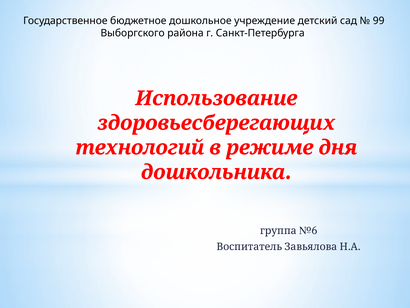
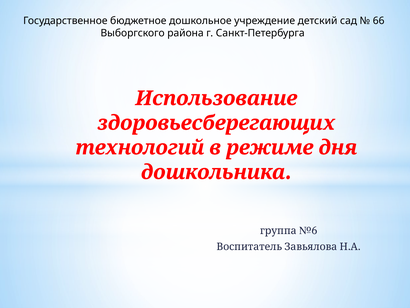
99: 99 -> 66 (379, 21)
